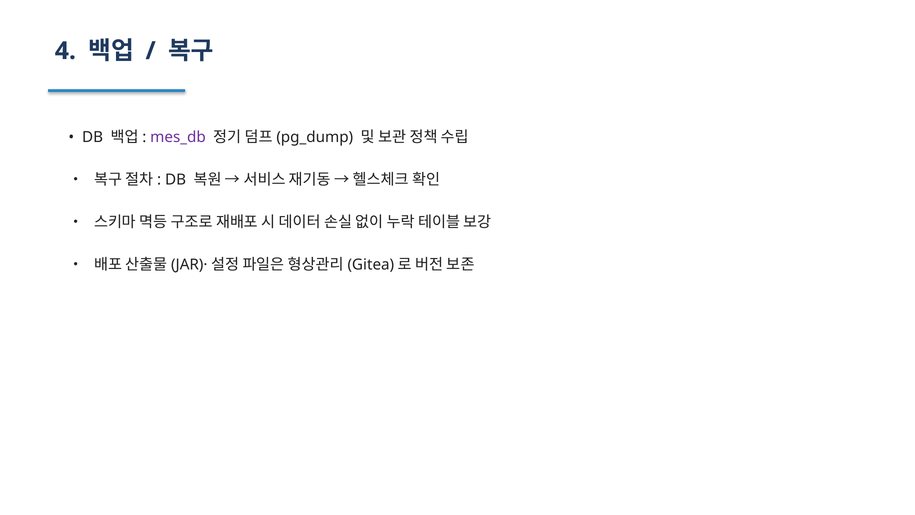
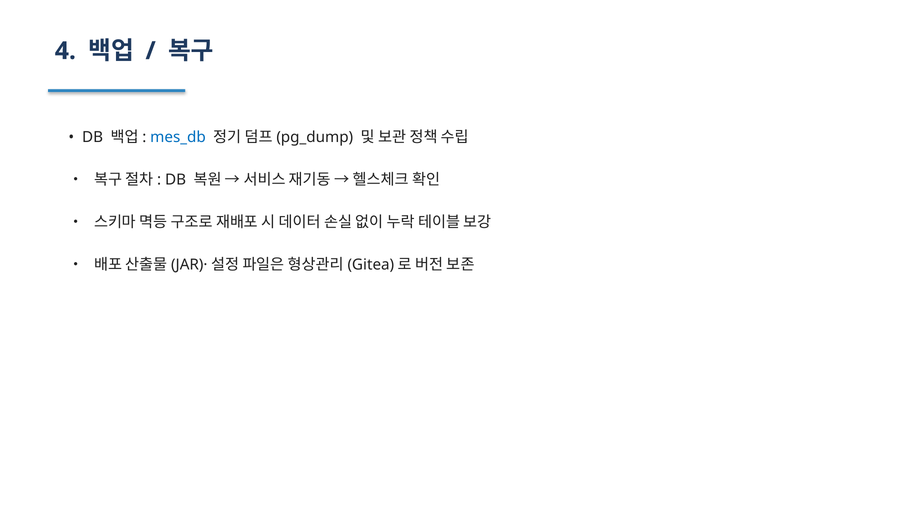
mes_db colour: purple -> blue (178, 137)
